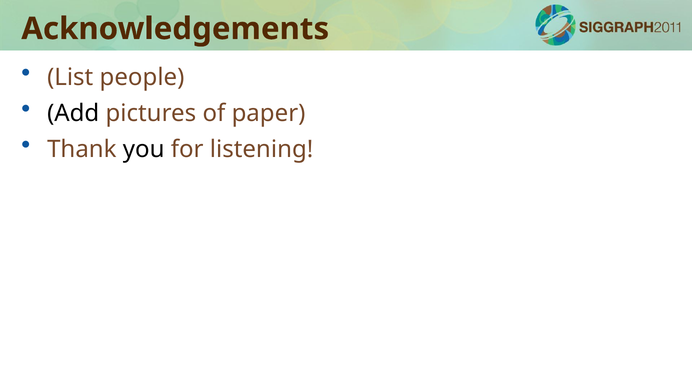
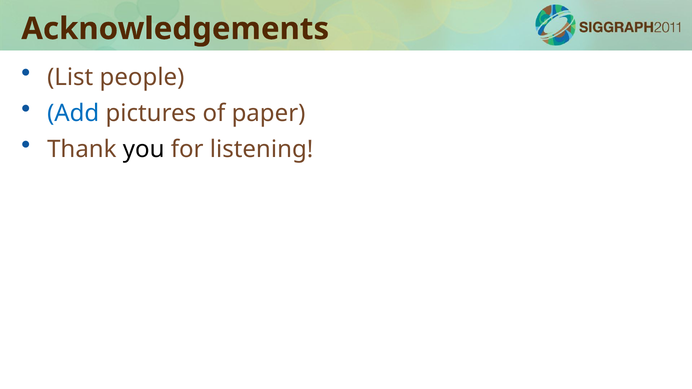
Add colour: black -> blue (73, 113)
